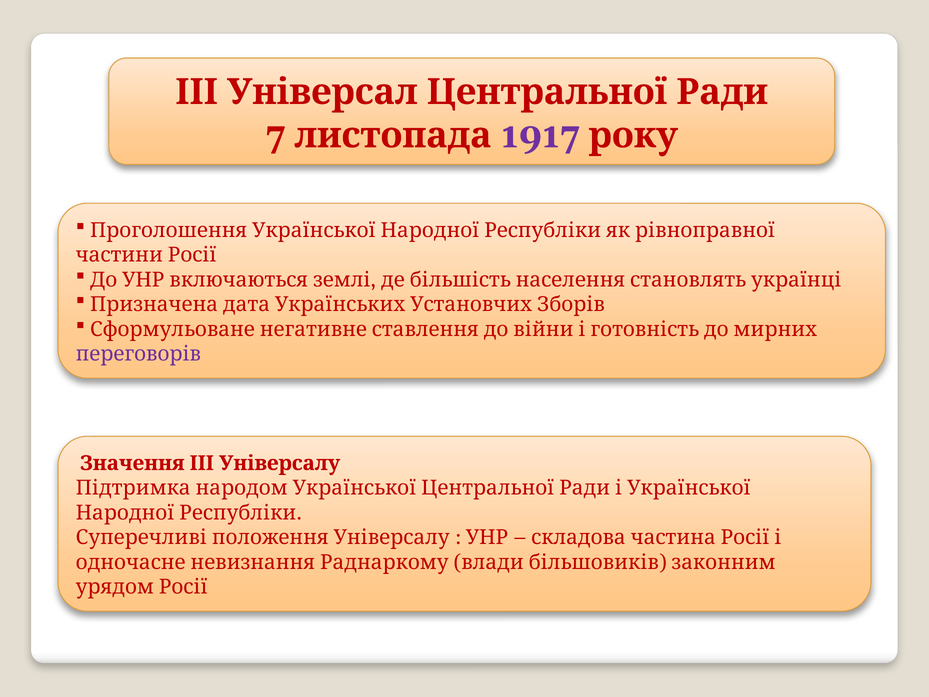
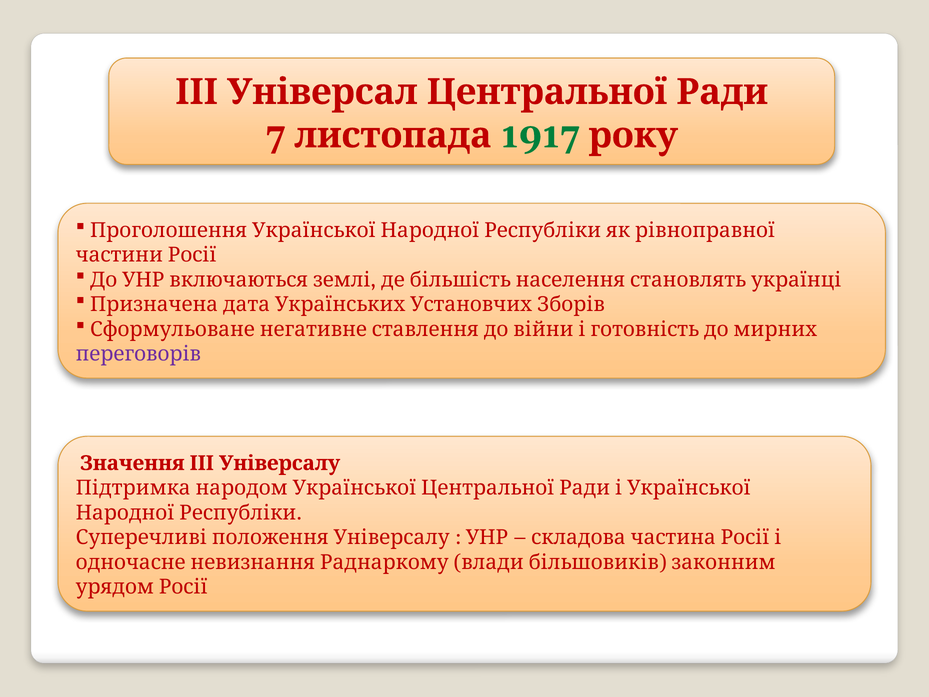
1917 colour: purple -> green (540, 135)
